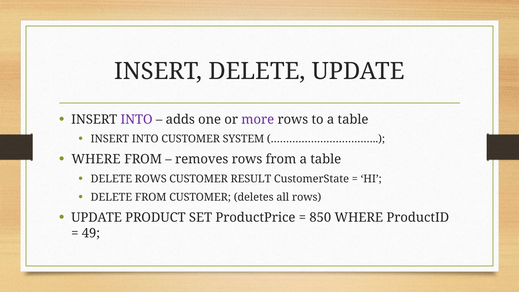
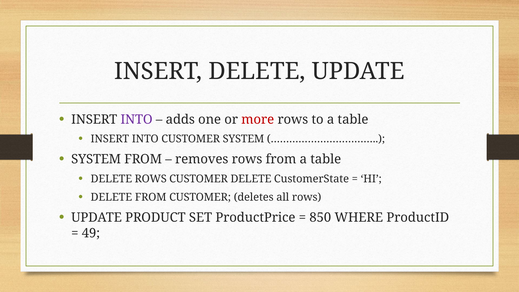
more colour: purple -> red (258, 119)
WHERE: WHERE -> SYSTEM (96, 159)
CUSTOMER RESULT: RESULT -> DELETE (251, 179)
